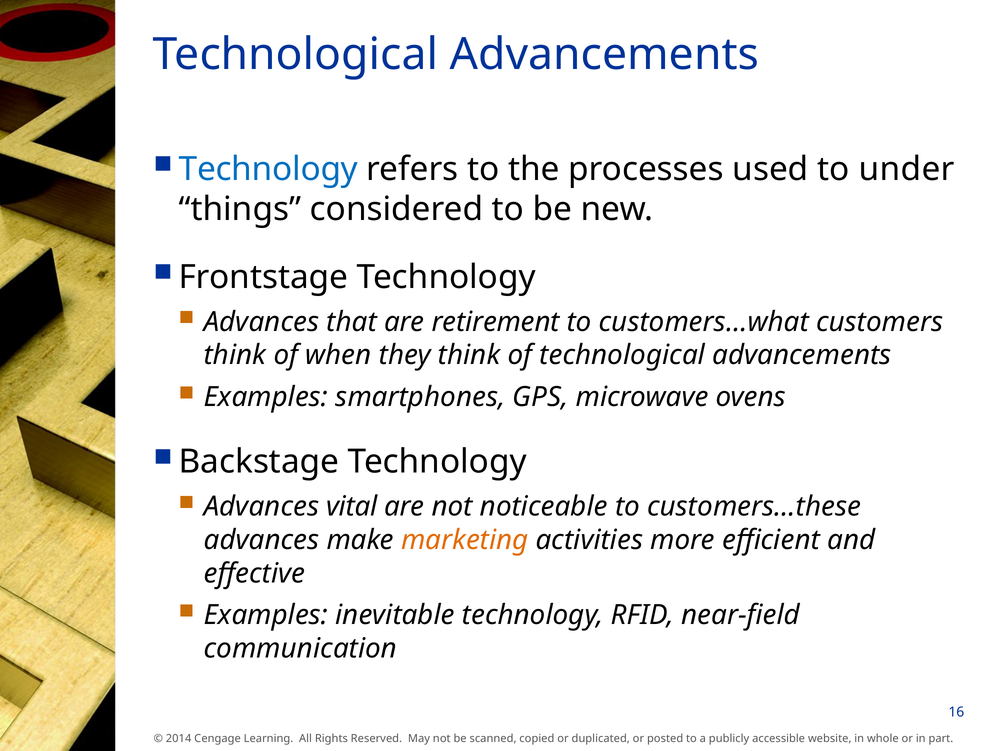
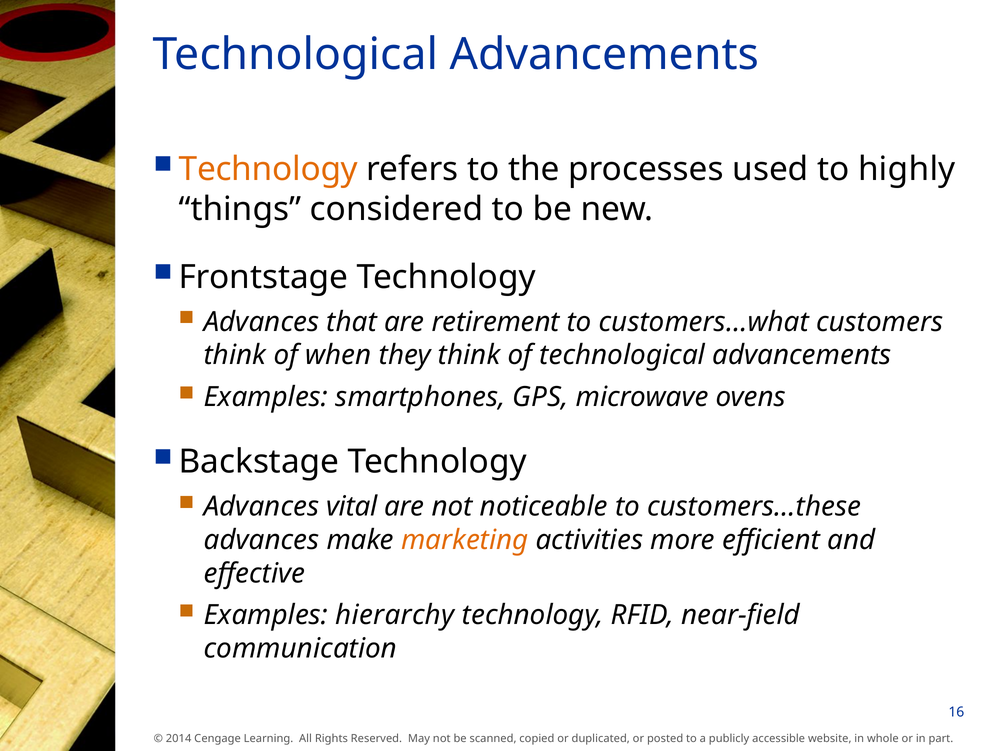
Technology colour: blue -> orange (268, 169)
under: under -> highly (907, 169)
inevitable: inevitable -> hierarchy (395, 616)
